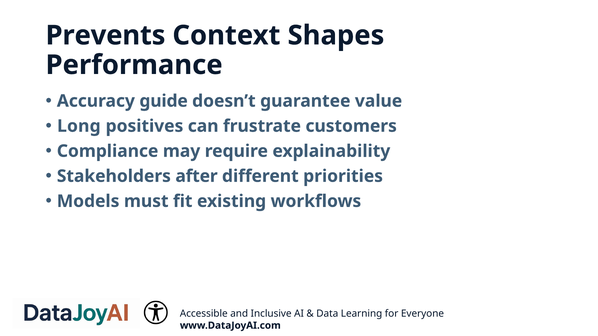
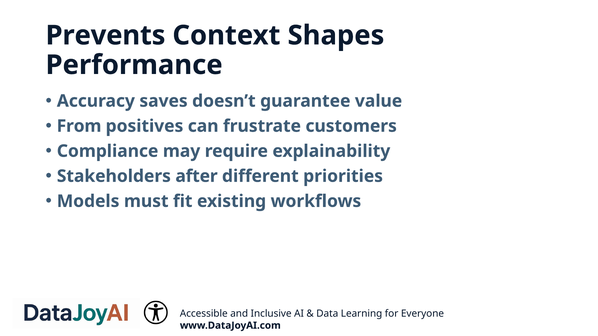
guide: guide -> saves (164, 101)
Long: Long -> From (79, 126)
